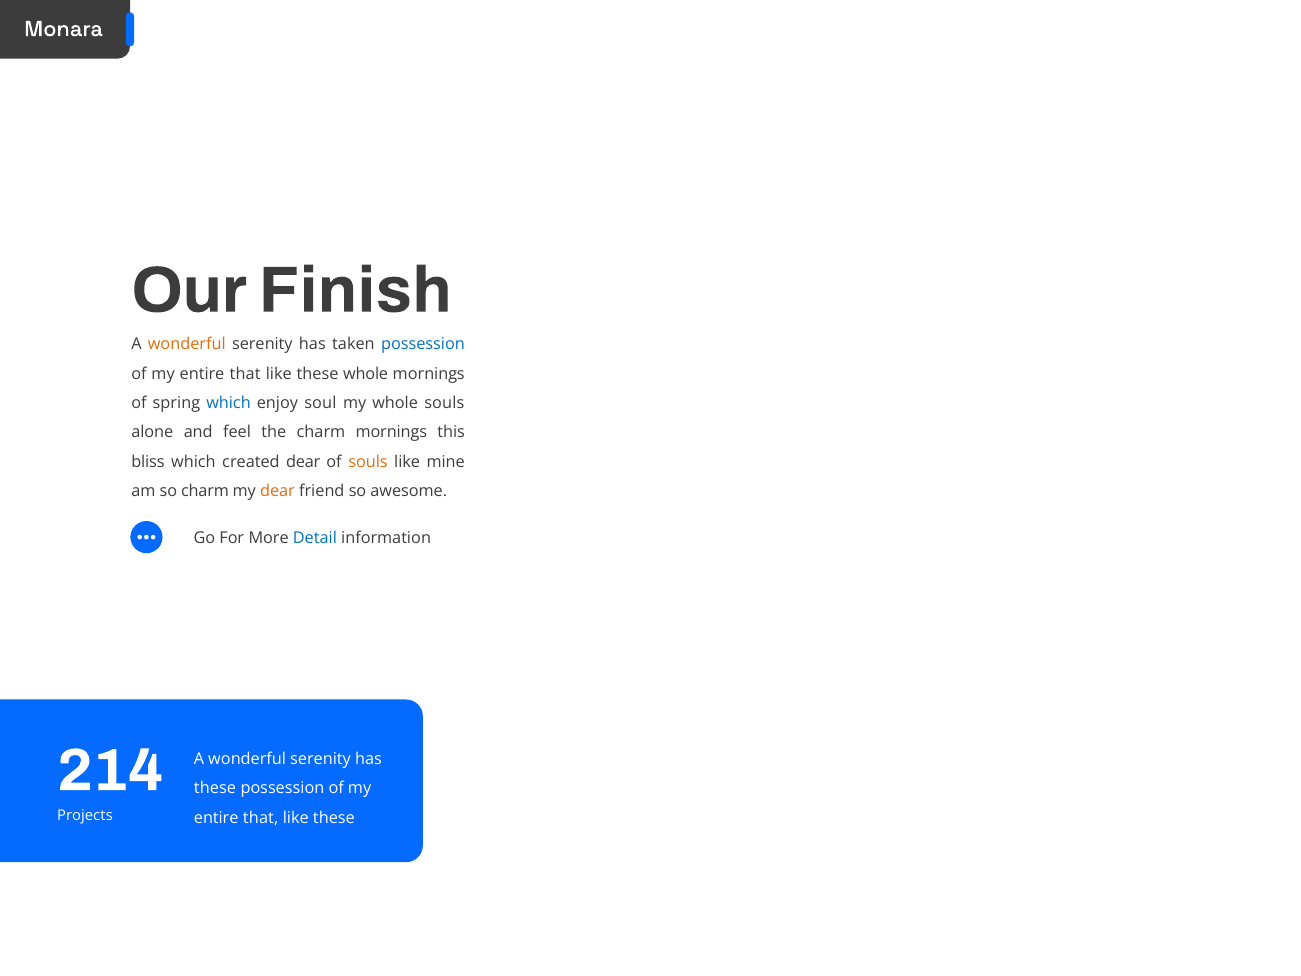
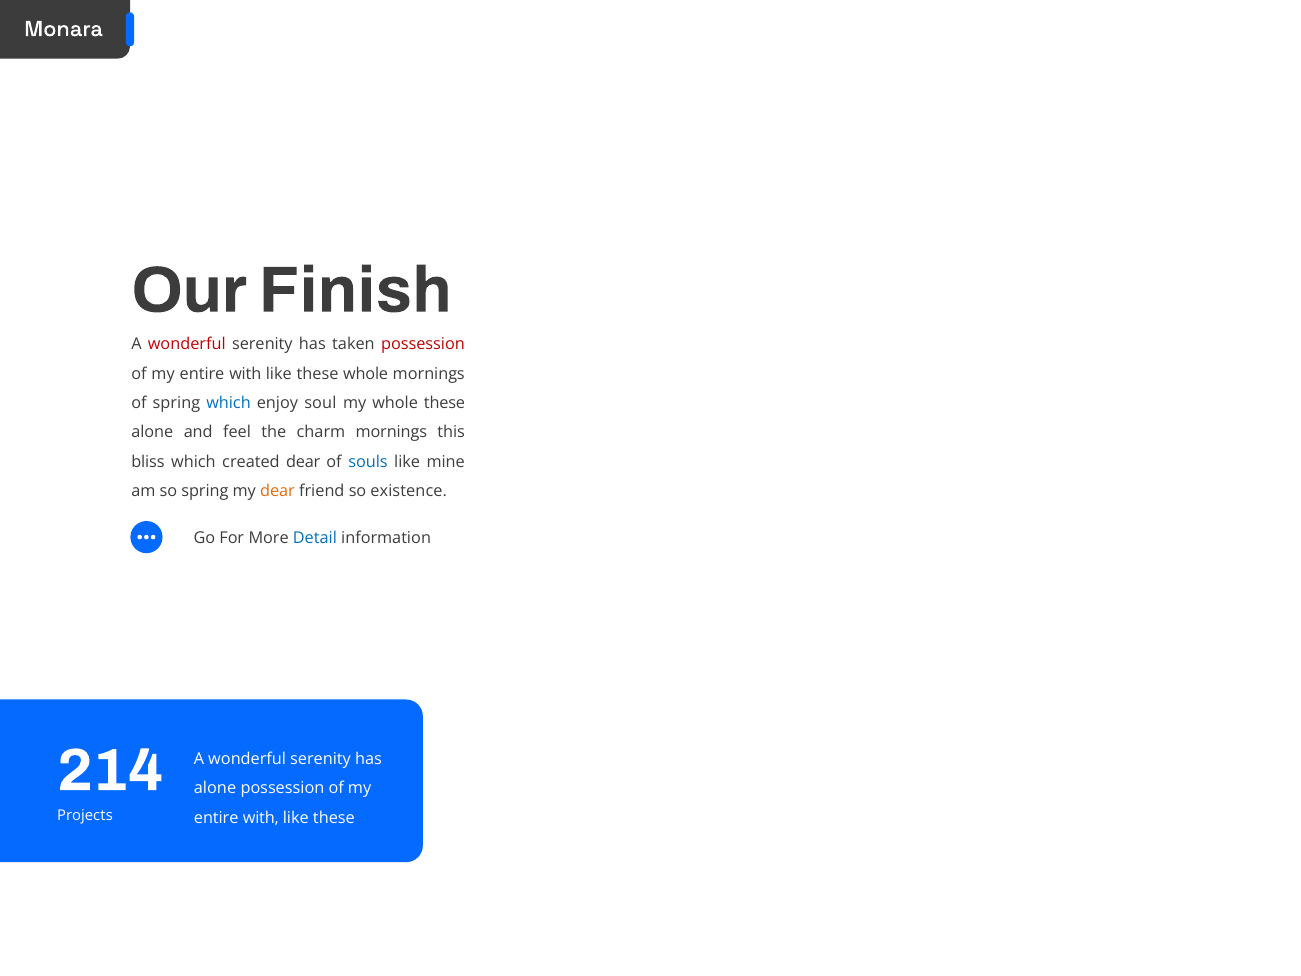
wonderful colour: orange -> red (187, 344)
possession colour: blue -> red (423, 344)
that: that -> with (245, 374)
whole souls: souls -> these (445, 403)
souls colour: orange -> blue (368, 462)
so charm: charm -> spring (205, 491)
awesome: awesome -> existence (409, 491)
these: these -> alone (215, 788)
that: that -> with (261, 818)
